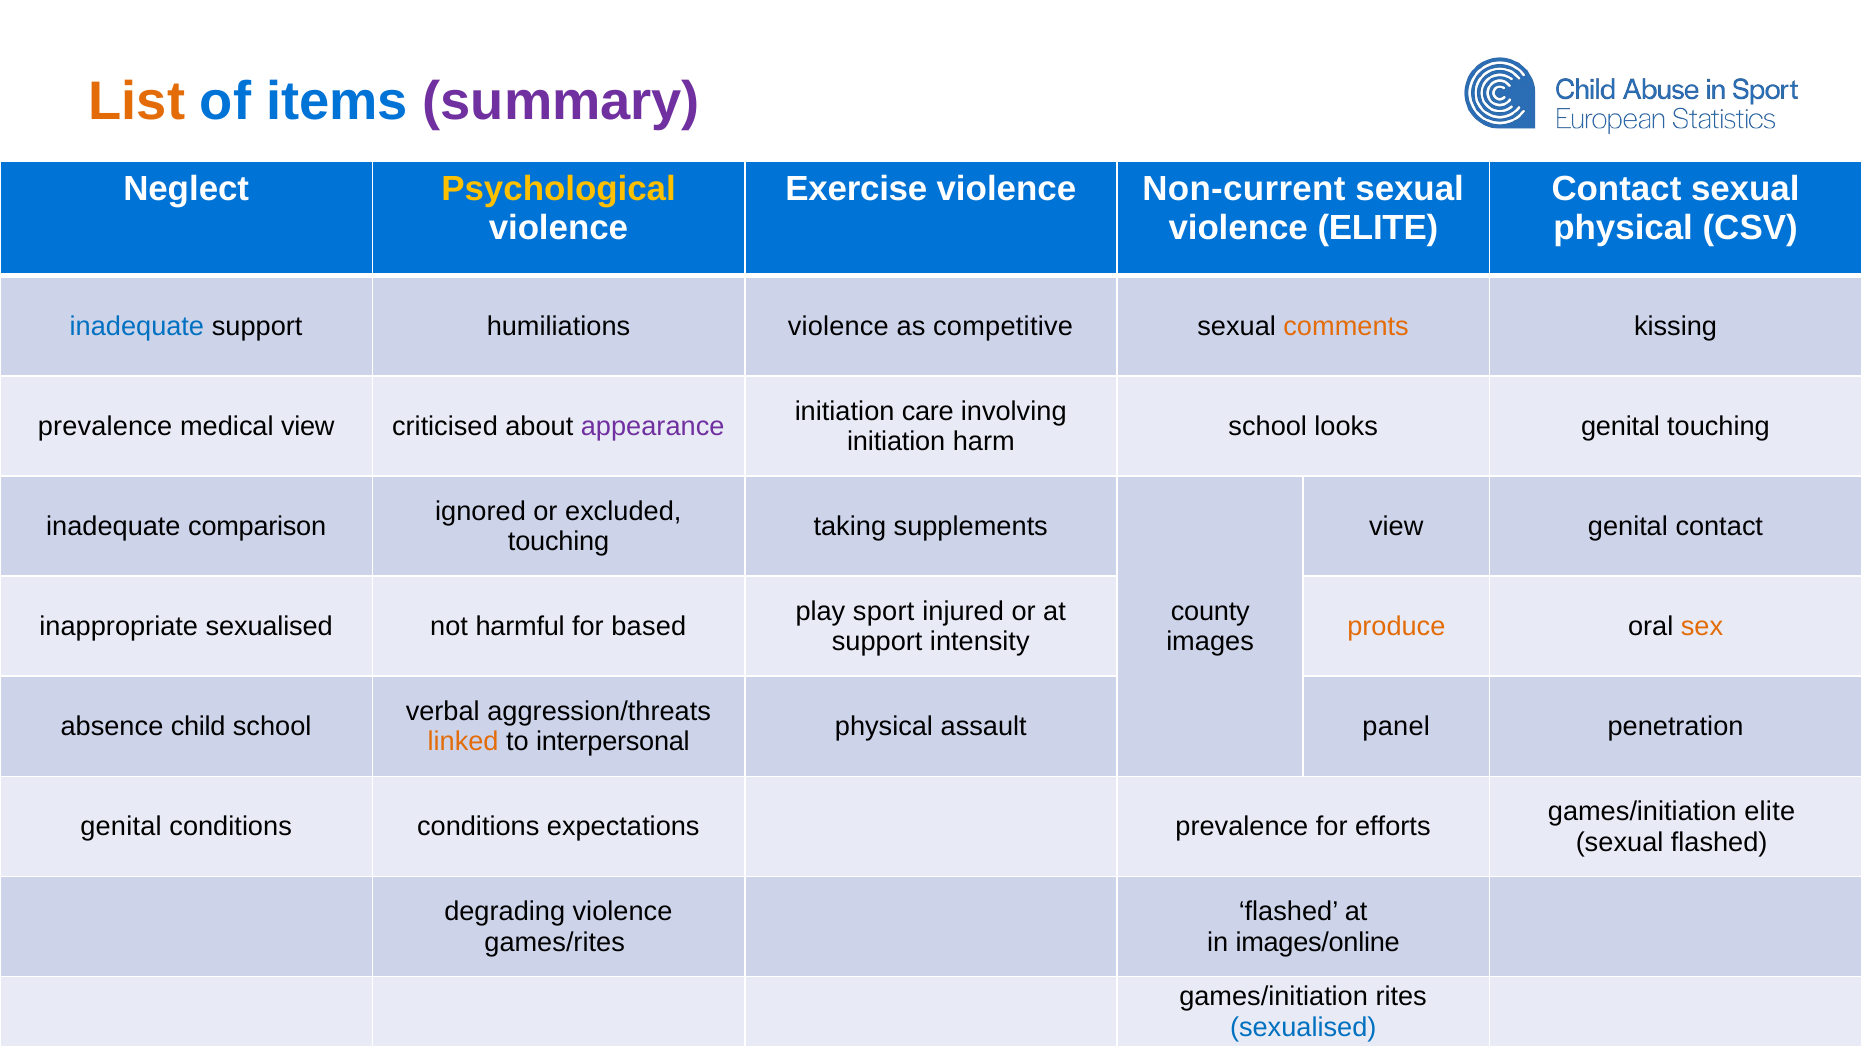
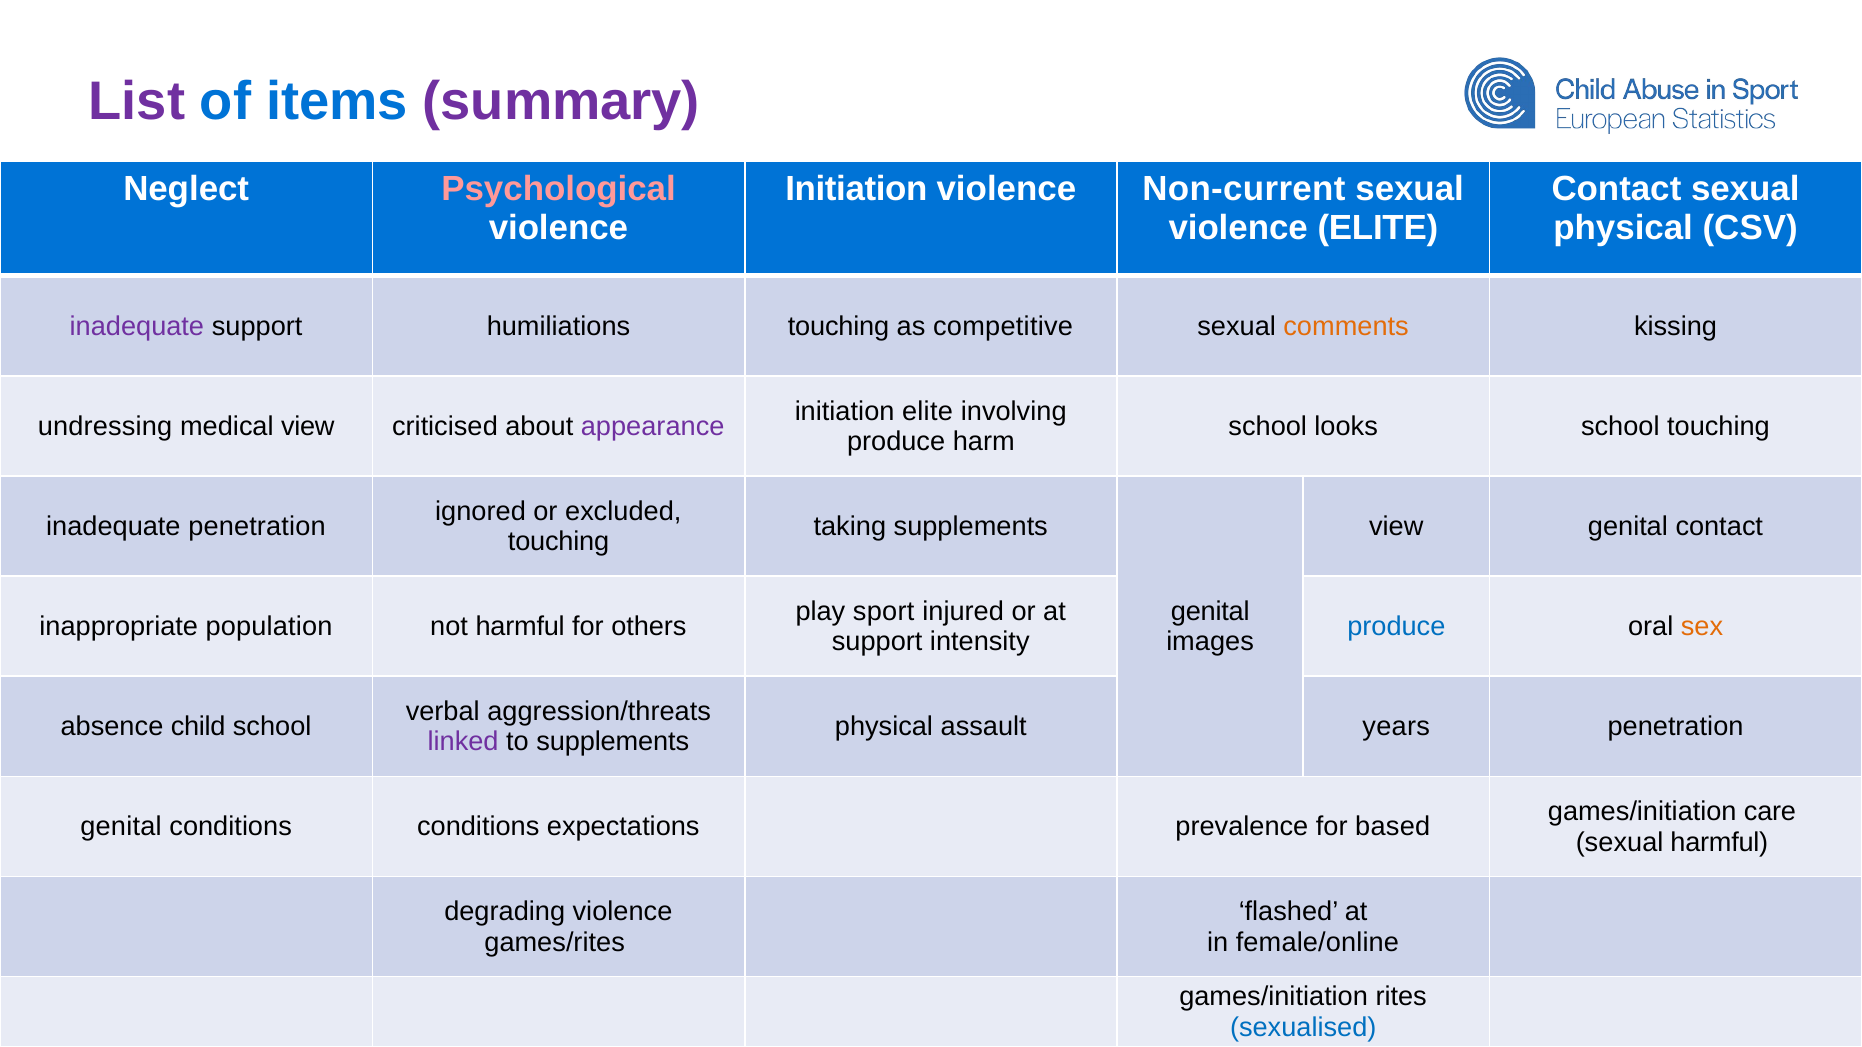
List colour: orange -> purple (137, 102)
Psychological colour: yellow -> pink (559, 189)
Exercise: Exercise -> Initiation (856, 189)
inadequate colour: blue -> purple (137, 326)
humiliations violence: violence -> touching (839, 326)
initiation care: care -> elite (928, 411)
prevalence: prevalence -> undressing (105, 426)
looks genital: genital -> school (1620, 426)
initiation: initiation -> produce (896, 442)
inadequate comparison: comparison -> penetration (257, 527)
county: county -> genital (1210, 612)
inappropriate sexualised: sexualised -> population (269, 627)
based: based -> others (649, 627)
produce colour: orange -> blue (1396, 627)
panel: panel -> years (1396, 727)
linked colour: orange -> purple (463, 742)
to interpersonal: interpersonal -> supplements (613, 742)
games/initiation elite: elite -> care (1770, 812)
efforts: efforts -> based (1393, 827)
sexual flashed: flashed -> harmful (1719, 842)
images/online: images/online -> female/online (1317, 943)
